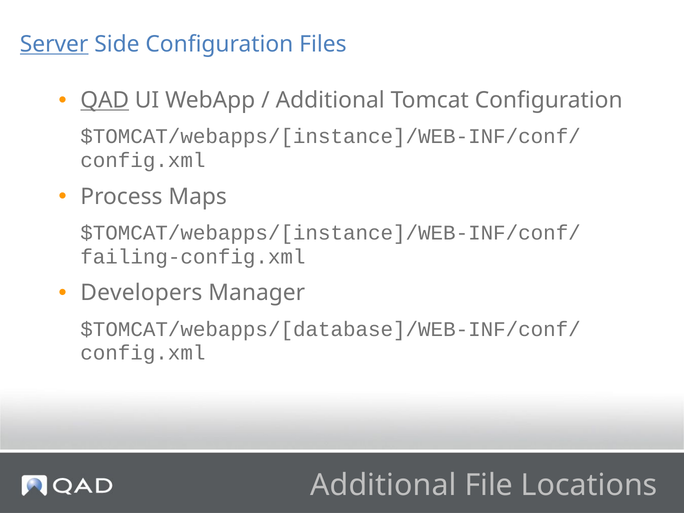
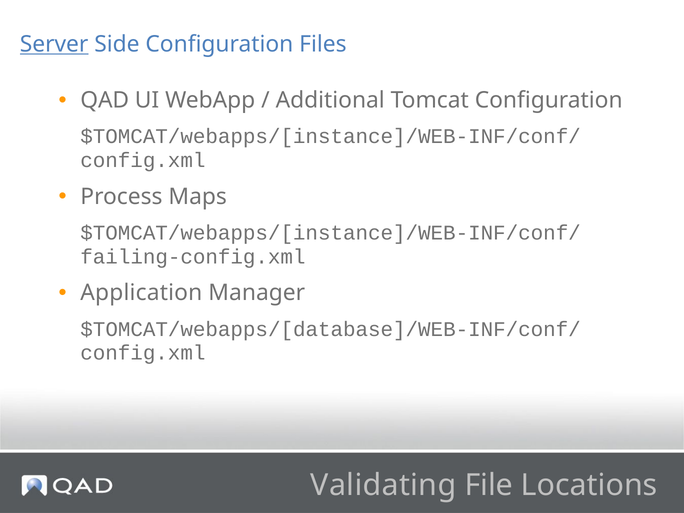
QAD underline: present -> none (105, 100)
Developers: Developers -> Application (141, 293)
Additional: Additional -> Validating (383, 485)
